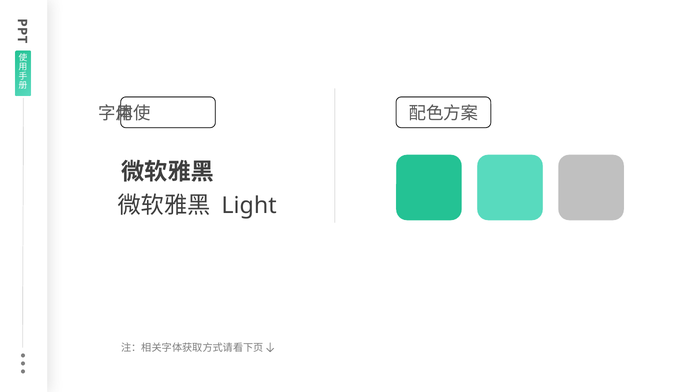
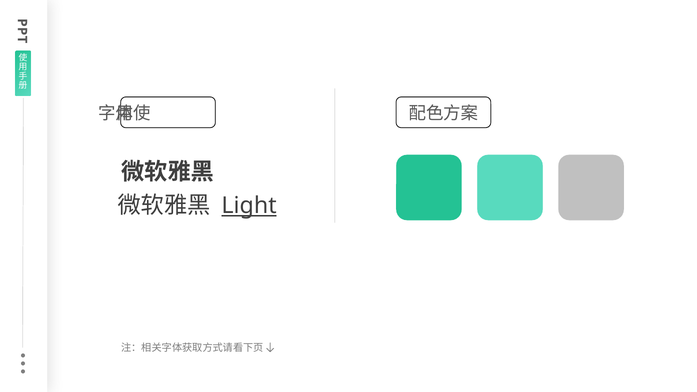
Light underline: none -> present (249, 206)
